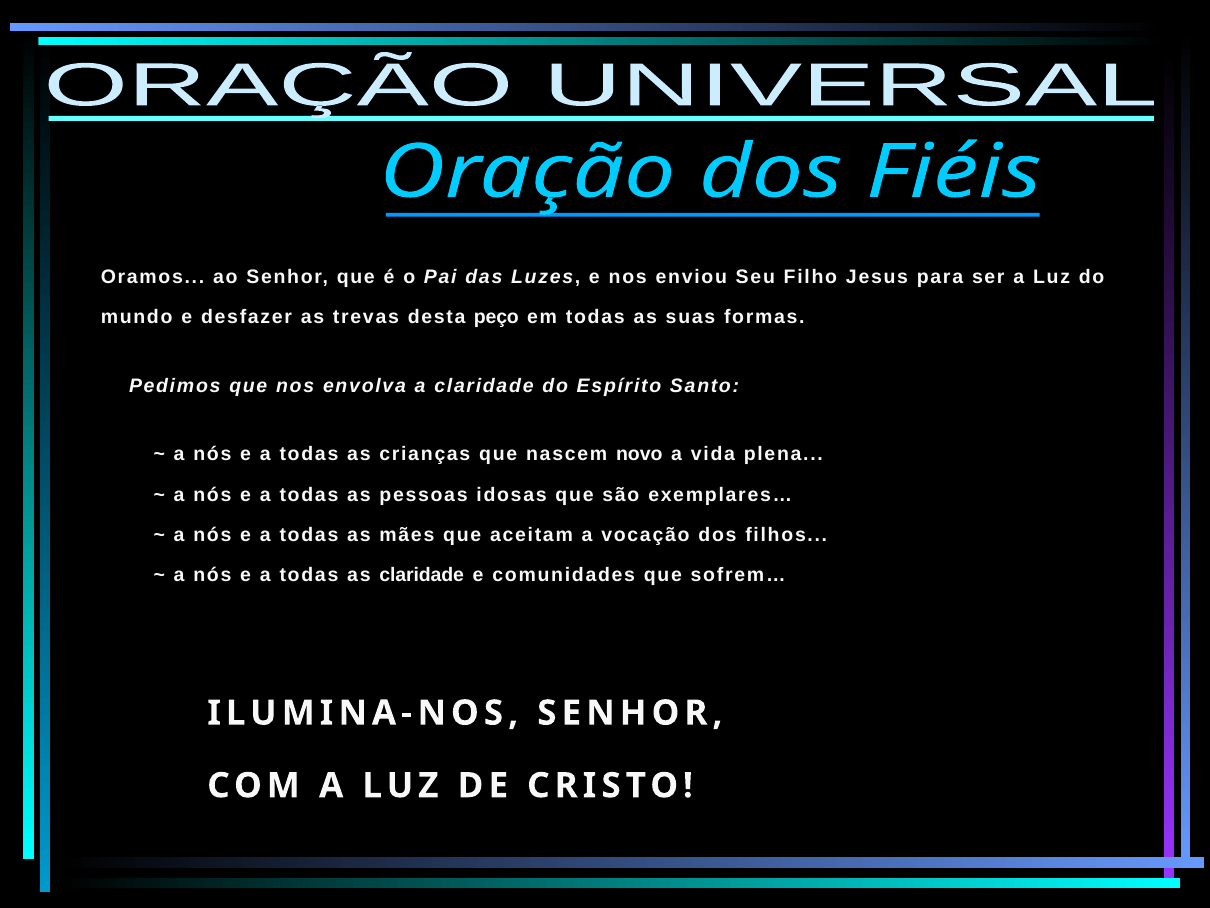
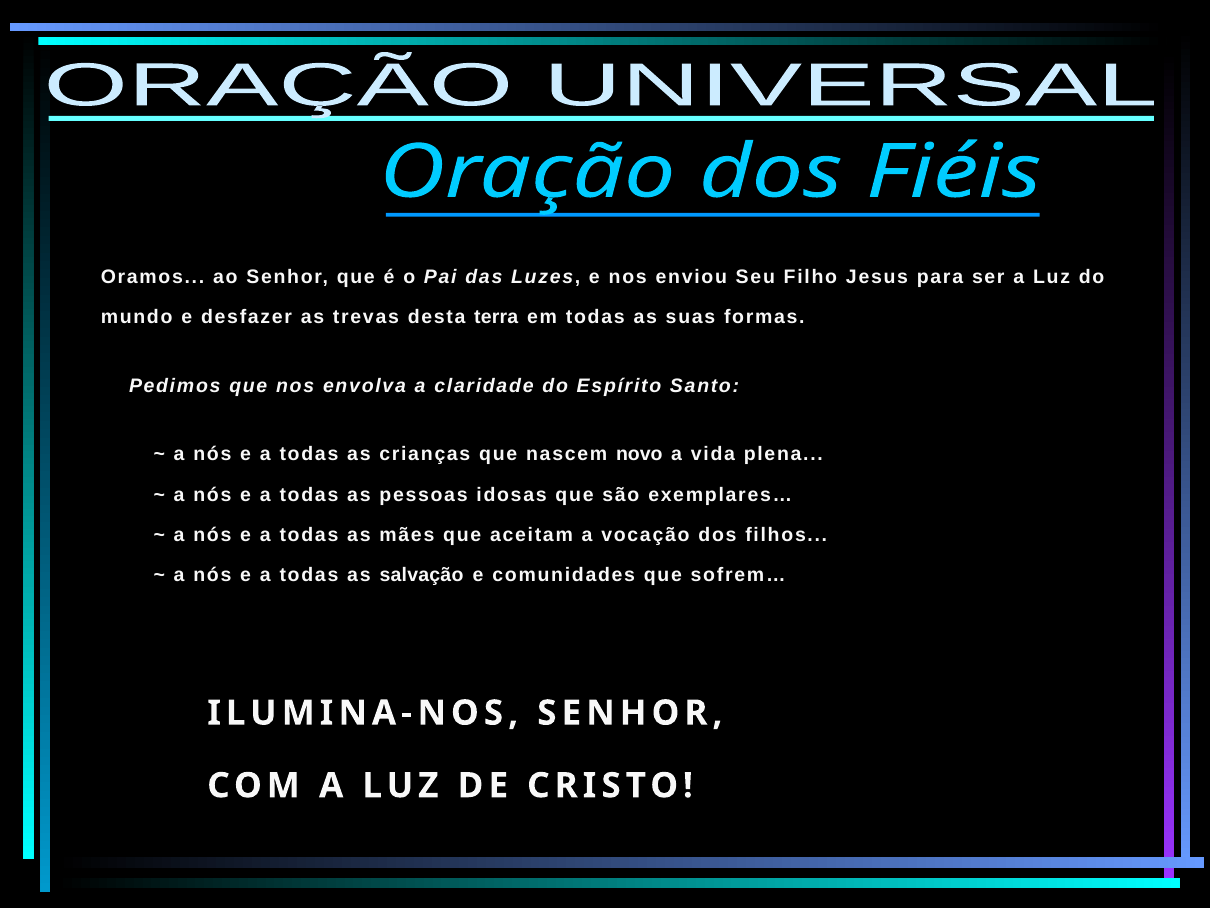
peço: peço -> terra (496, 317)
as claridade: claridade -> salvação (422, 575)
